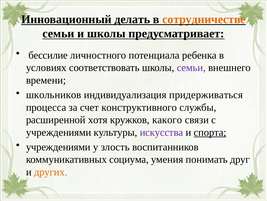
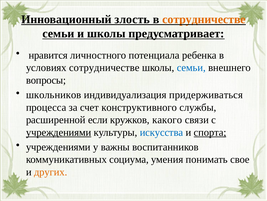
делать: делать -> злость (132, 19)
бессилие: бессилие -> нравится (48, 55)
условиях соответствовать: соответствовать -> сотрудничестве (104, 67)
семьи colour: purple -> blue (191, 67)
времени: времени -> вопросы (46, 80)
хотя: хотя -> если (98, 119)
учреждениями underline: none -> present (59, 132)
искусства colour: purple -> blue (161, 132)
злость: злость -> важны (115, 146)
друг: друг -> свое (240, 159)
